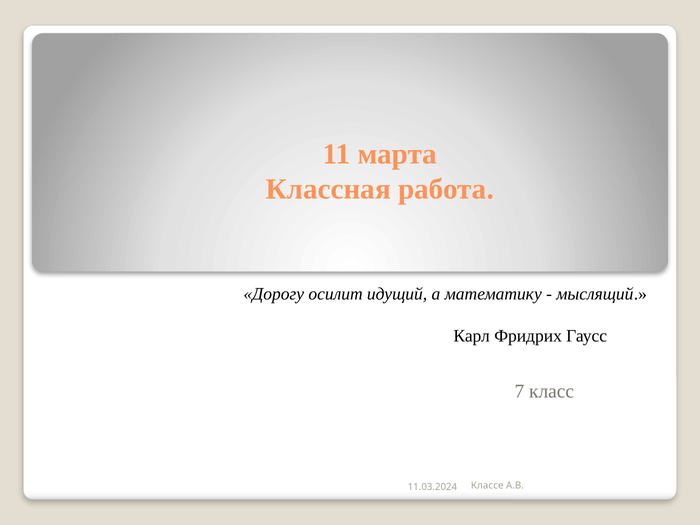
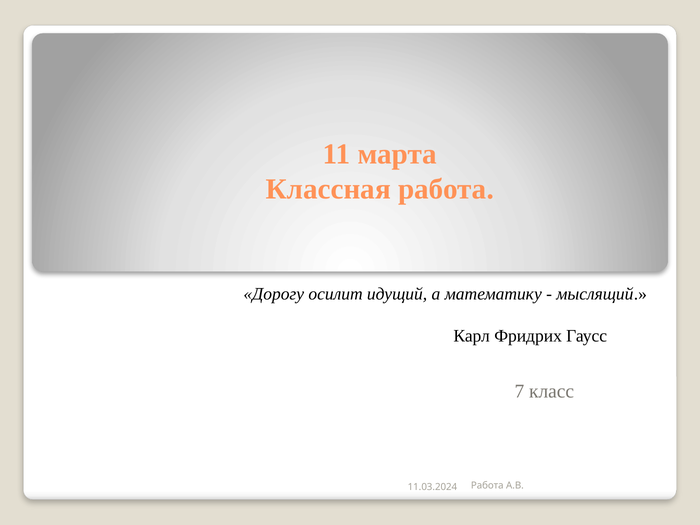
Классе: Классе -> Работа (487, 486)
